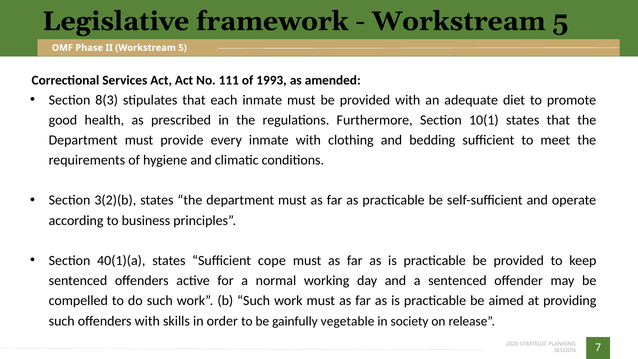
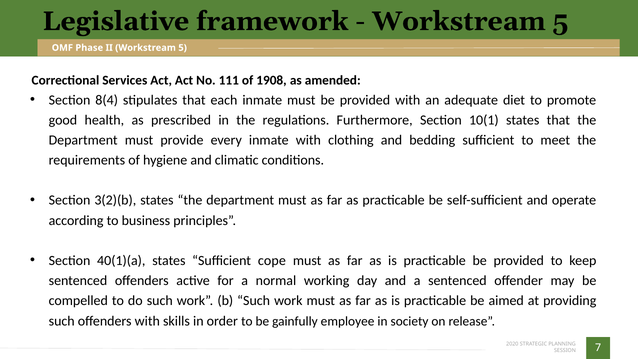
1993: 1993 -> 1908 (271, 80)
8(3: 8(3 -> 8(4 (107, 100)
vegetable: vegetable -> employee (348, 321)
